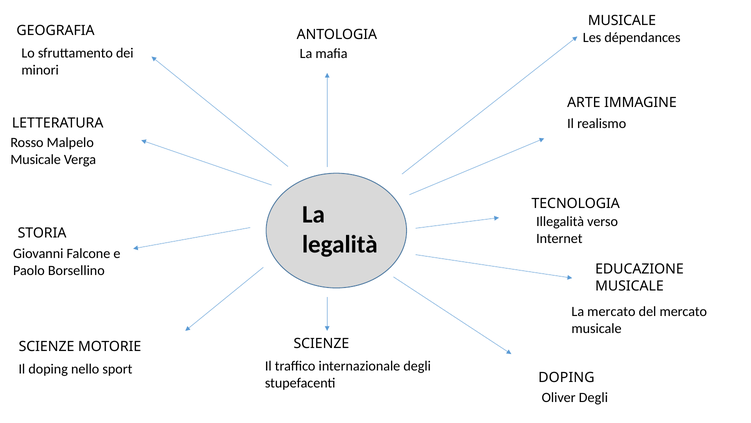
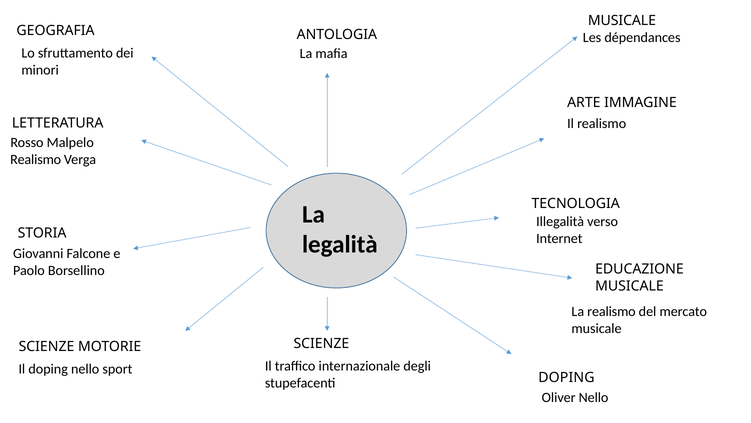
Musicale: Musicale -> Realismo (36, 159)
La mercato: mercato -> realismo (611, 311)
Oliver Degli: Degli -> Nello (594, 397)
